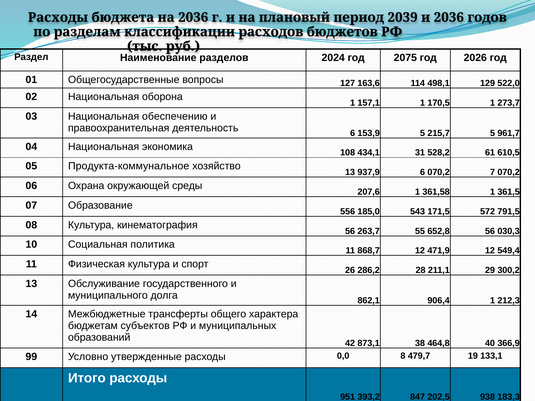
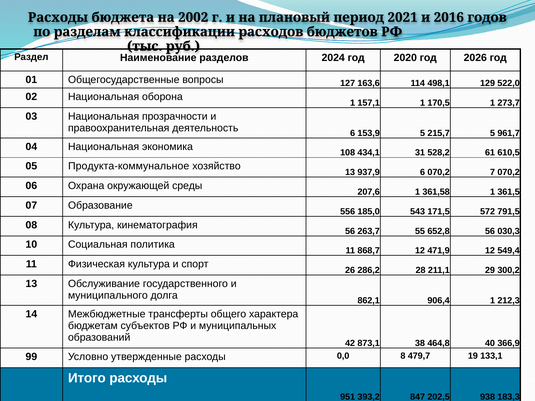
2036: 2036 -> 2002 (193, 17)
2039: 2039 -> 2021 (403, 17)
и 2036: 2036 -> 2016 (449, 17)
2075: 2075 -> 2020 (405, 58)
обеспечению: обеспечению -> прозрачности (175, 116)
